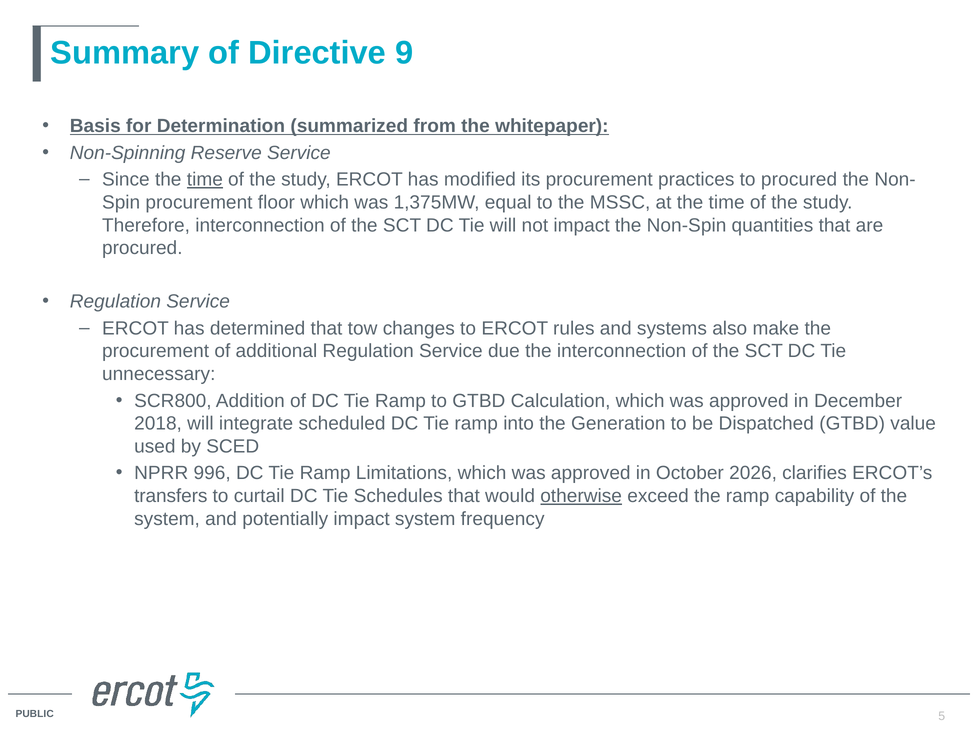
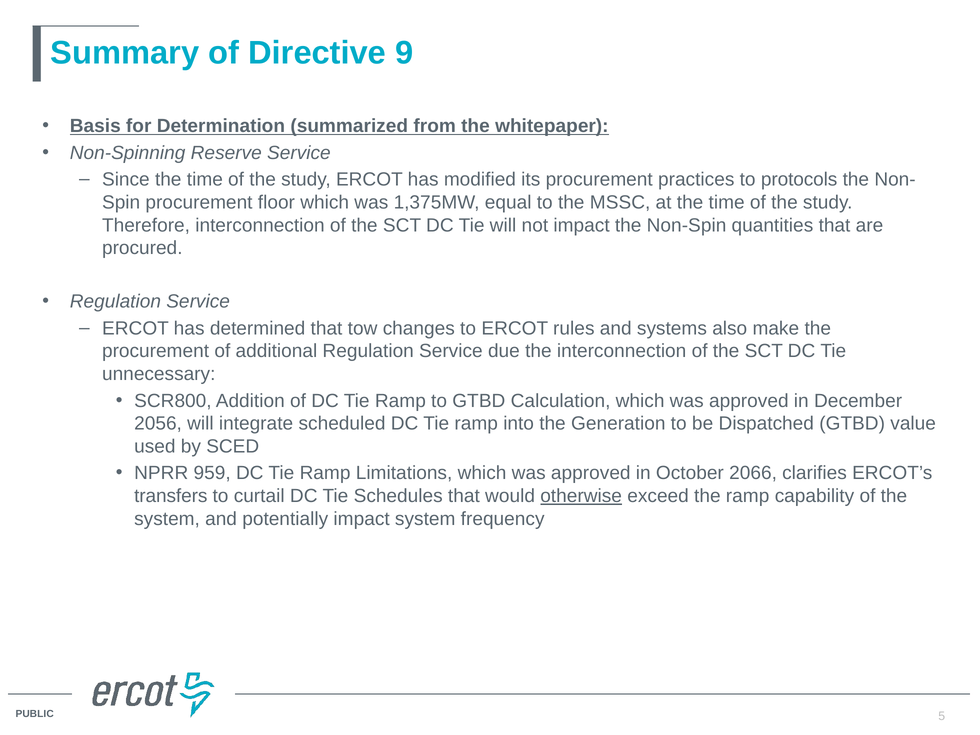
time underline: present -> none (205, 180)
to procured: procured -> protocols (799, 180)
2018: 2018 -> 2056 (158, 424)
996: 996 -> 959 (212, 473)
2026: 2026 -> 2066 (753, 473)
